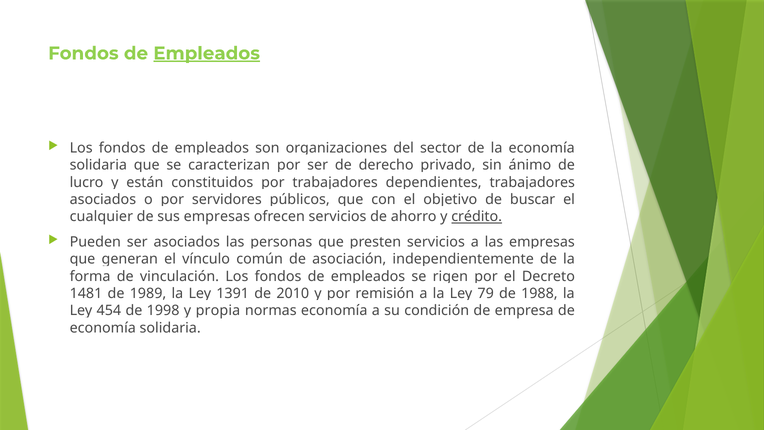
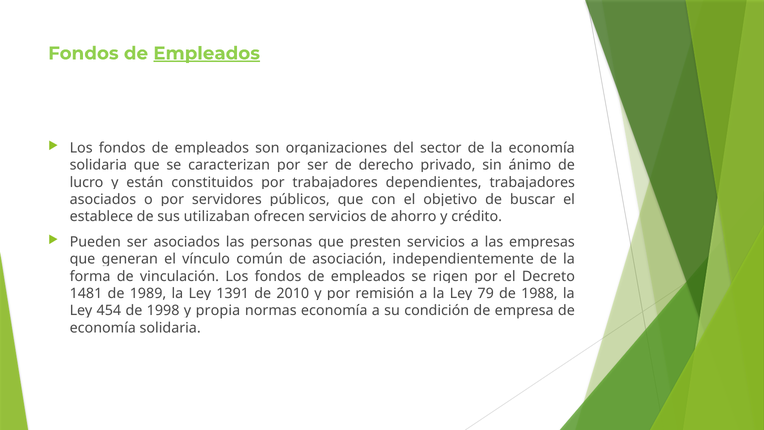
cualquier: cualquier -> establece (101, 217)
sus empresas: empresas -> utilizaban (217, 217)
crédito underline: present -> none (477, 217)
